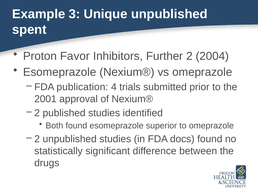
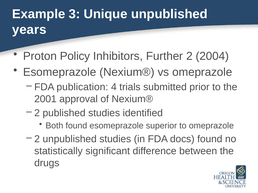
spent: spent -> years (29, 30)
Favor: Favor -> Policy (75, 56)
